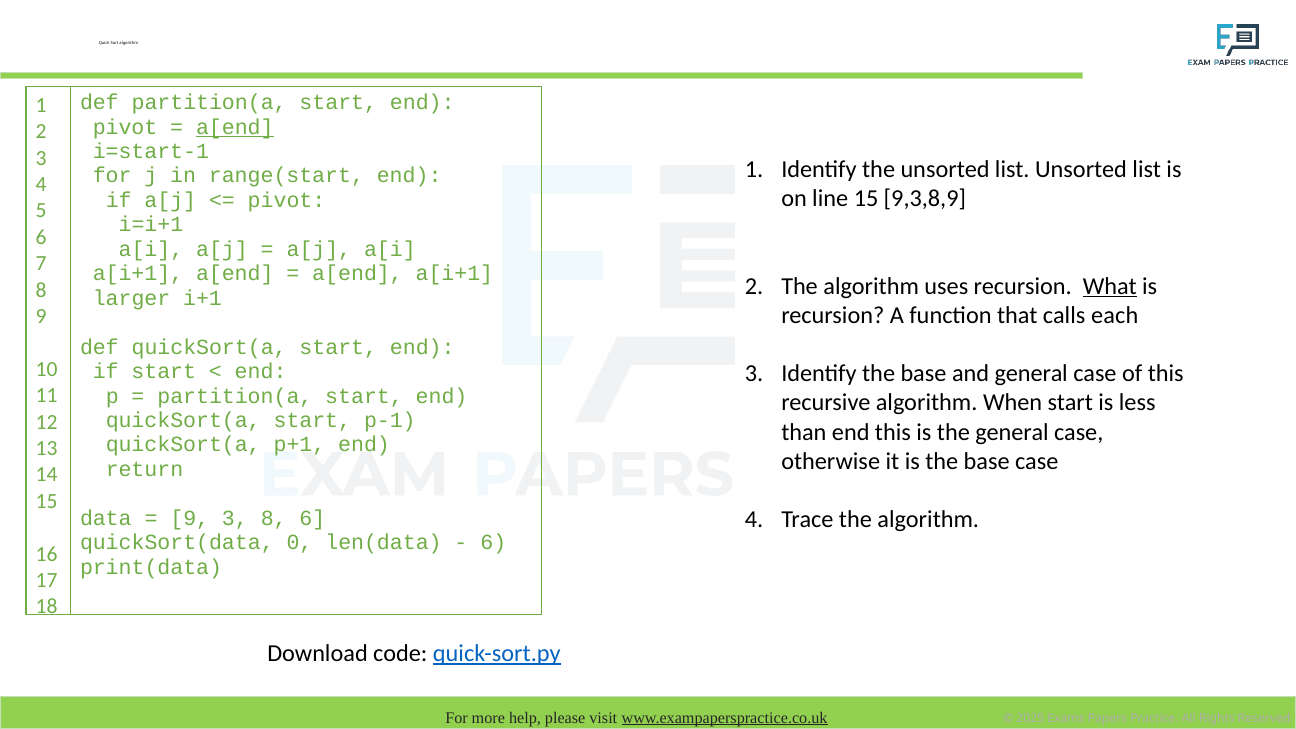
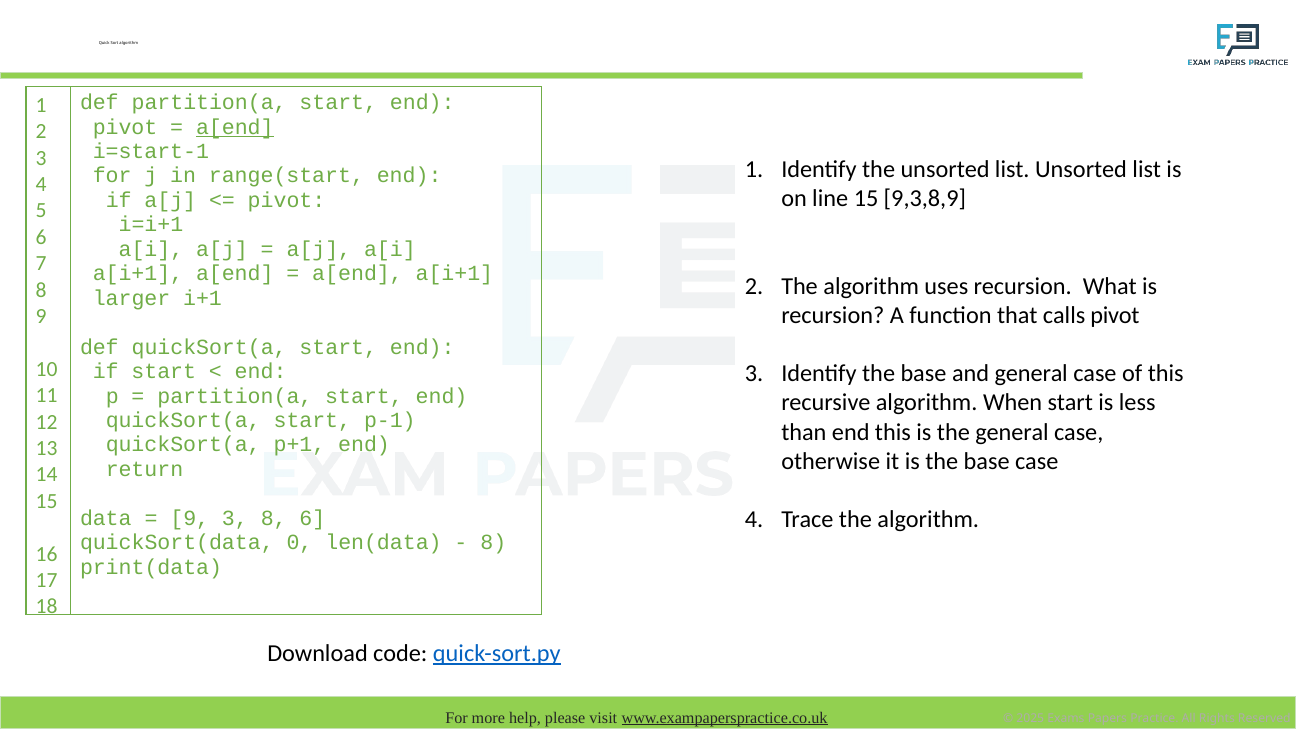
What underline: present -> none (1110, 286)
calls each: each -> pivot (1115, 315)
6: 6 -> 8 (493, 543)
